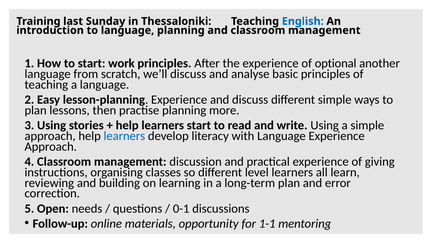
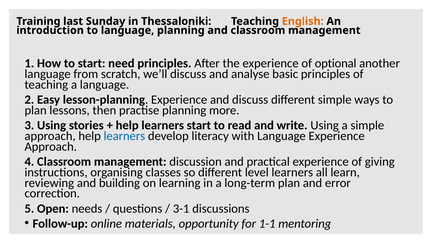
English colour: blue -> orange (303, 21)
work: work -> need (121, 63)
0-1: 0-1 -> 3-1 (181, 209)
